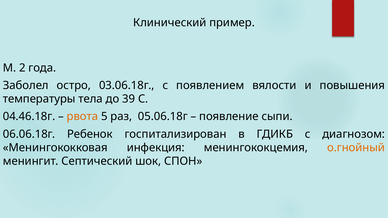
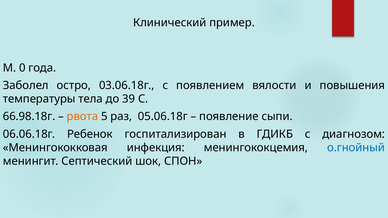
2: 2 -> 0 (22, 68)
04.46.18г: 04.46.18г -> 66.98.18г (29, 117)
о.гнойный colour: orange -> blue (356, 148)
